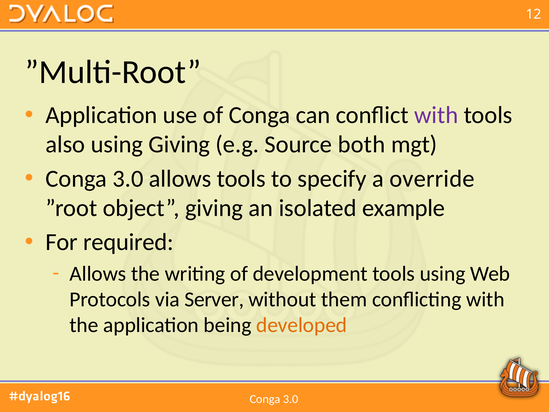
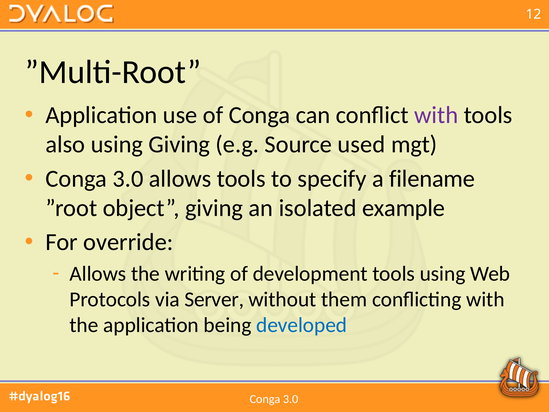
both: both -> used (362, 144)
override: override -> filename (432, 179)
required: required -> override (128, 242)
developed colour: orange -> blue (302, 325)
